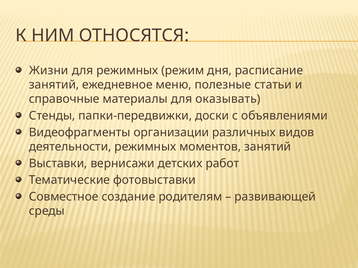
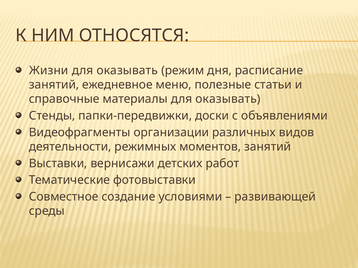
режимных: режимных -> оказывать (127, 71)
родителям: родителям -> условиями (190, 197)
